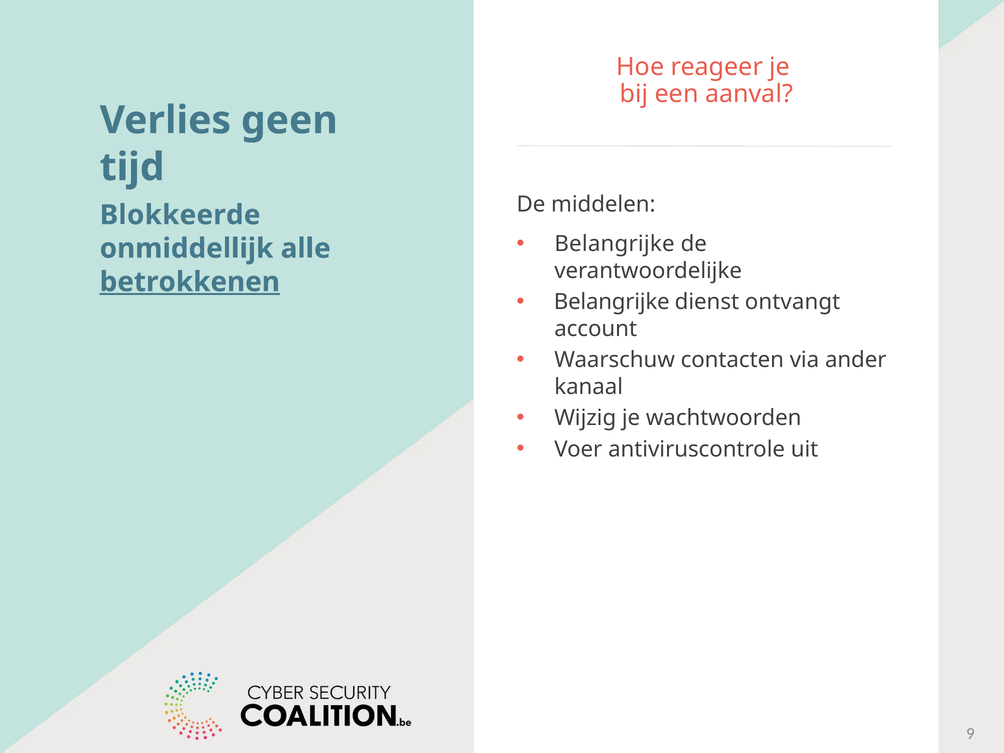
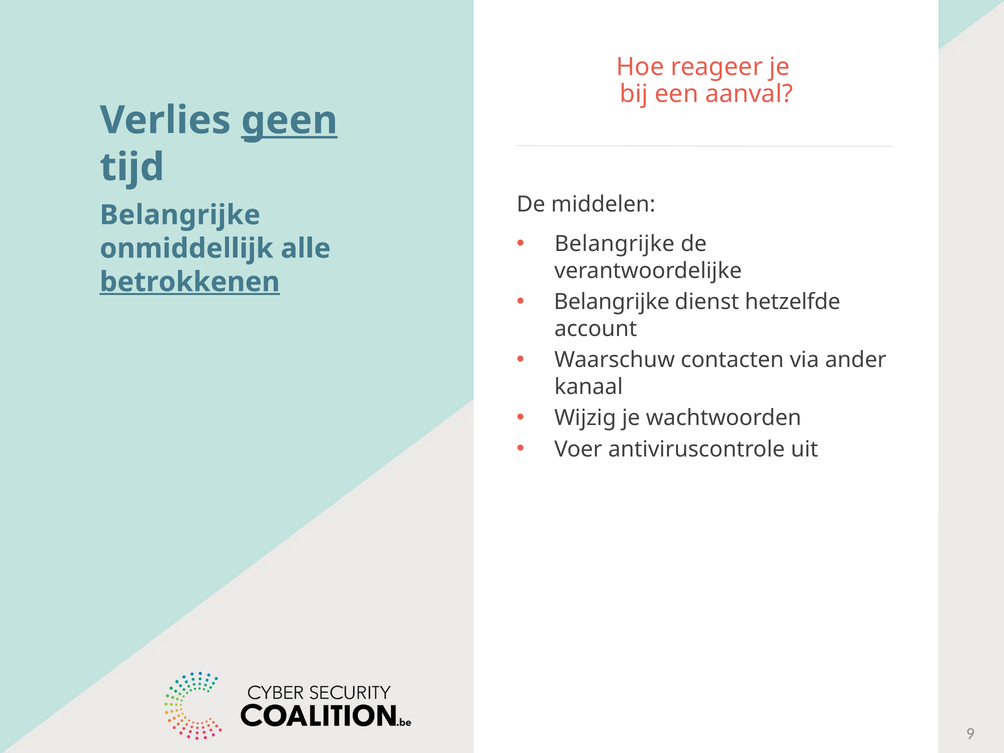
geen underline: none -> present (289, 120)
Blokkeerde: Blokkeerde -> Belangrijke (180, 215)
ontvangt: ontvangt -> hetzelfde (793, 302)
